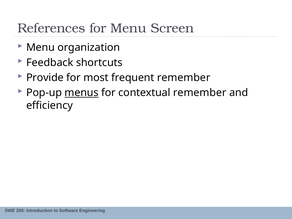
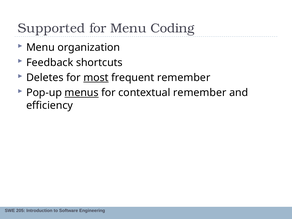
References: References -> Supported (51, 28)
Screen: Screen -> Coding (172, 28)
Provide: Provide -> Deletes (45, 78)
most underline: none -> present (96, 78)
